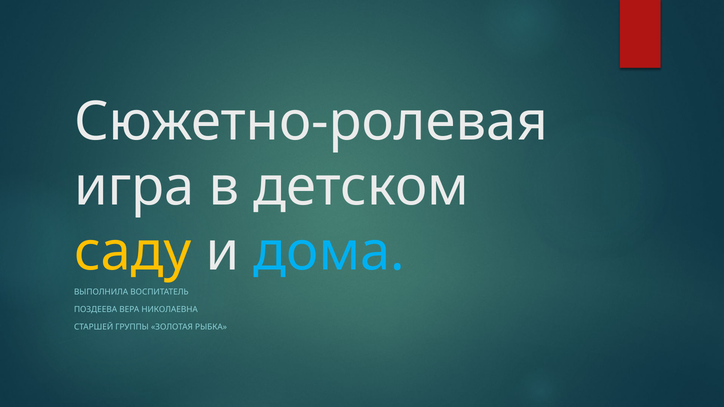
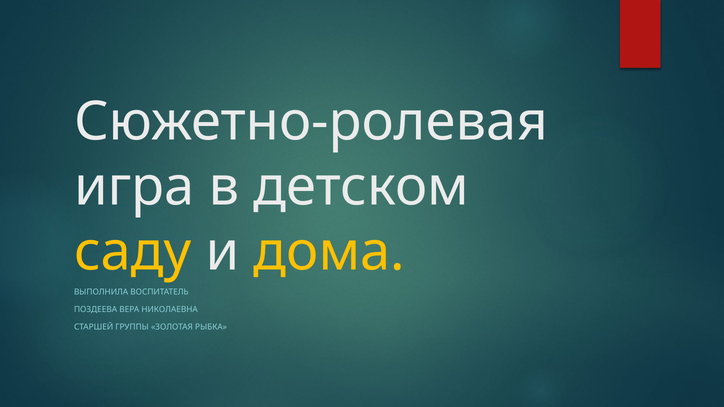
дома colour: light blue -> yellow (329, 252)
